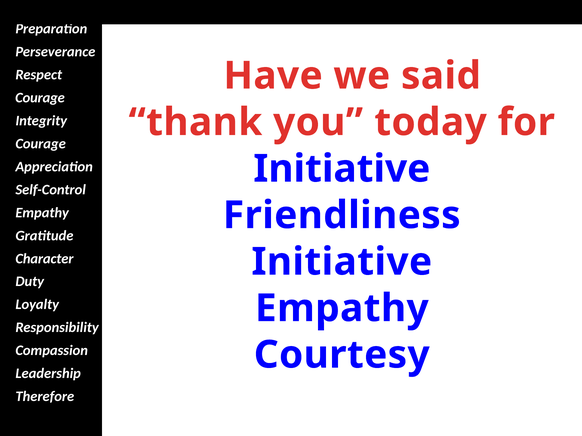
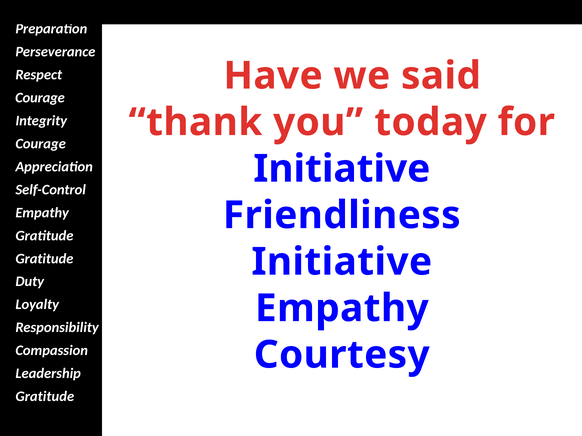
Character: Character -> Gratitude (44, 259)
Therefore: Therefore -> Gratitude (45, 397)
